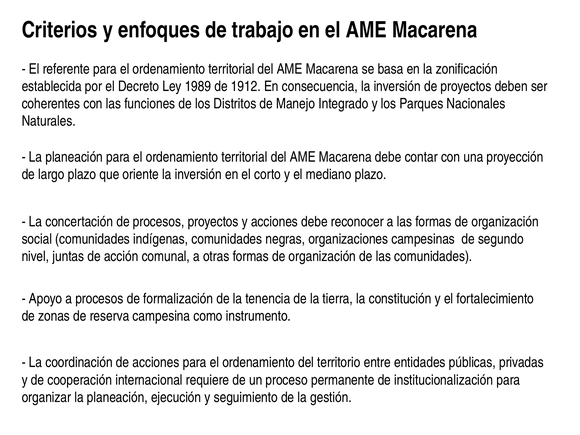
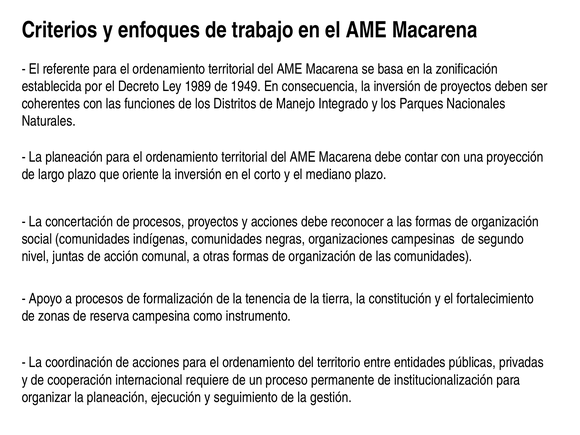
1912: 1912 -> 1949 (246, 86)
